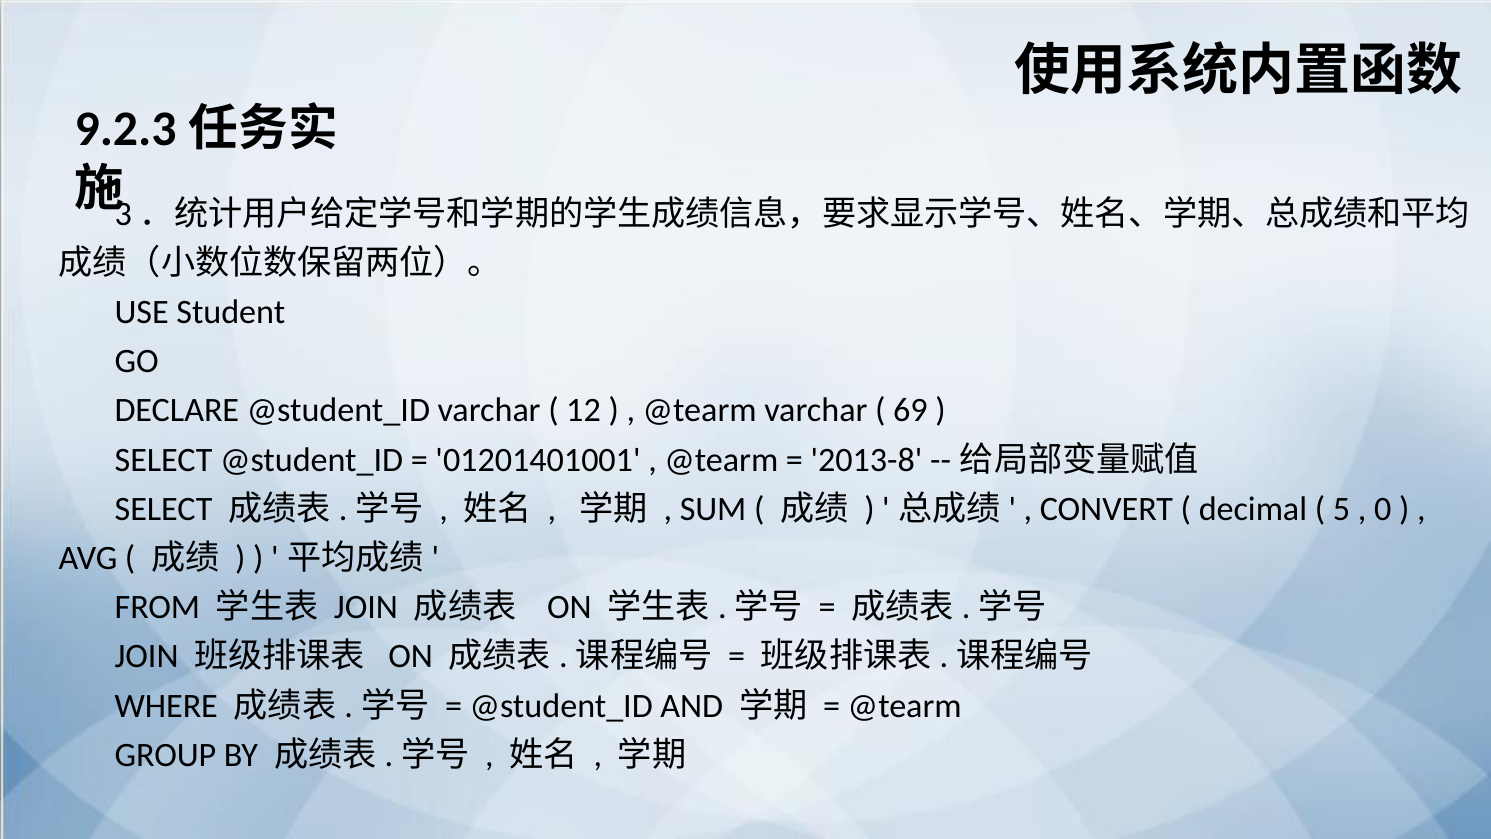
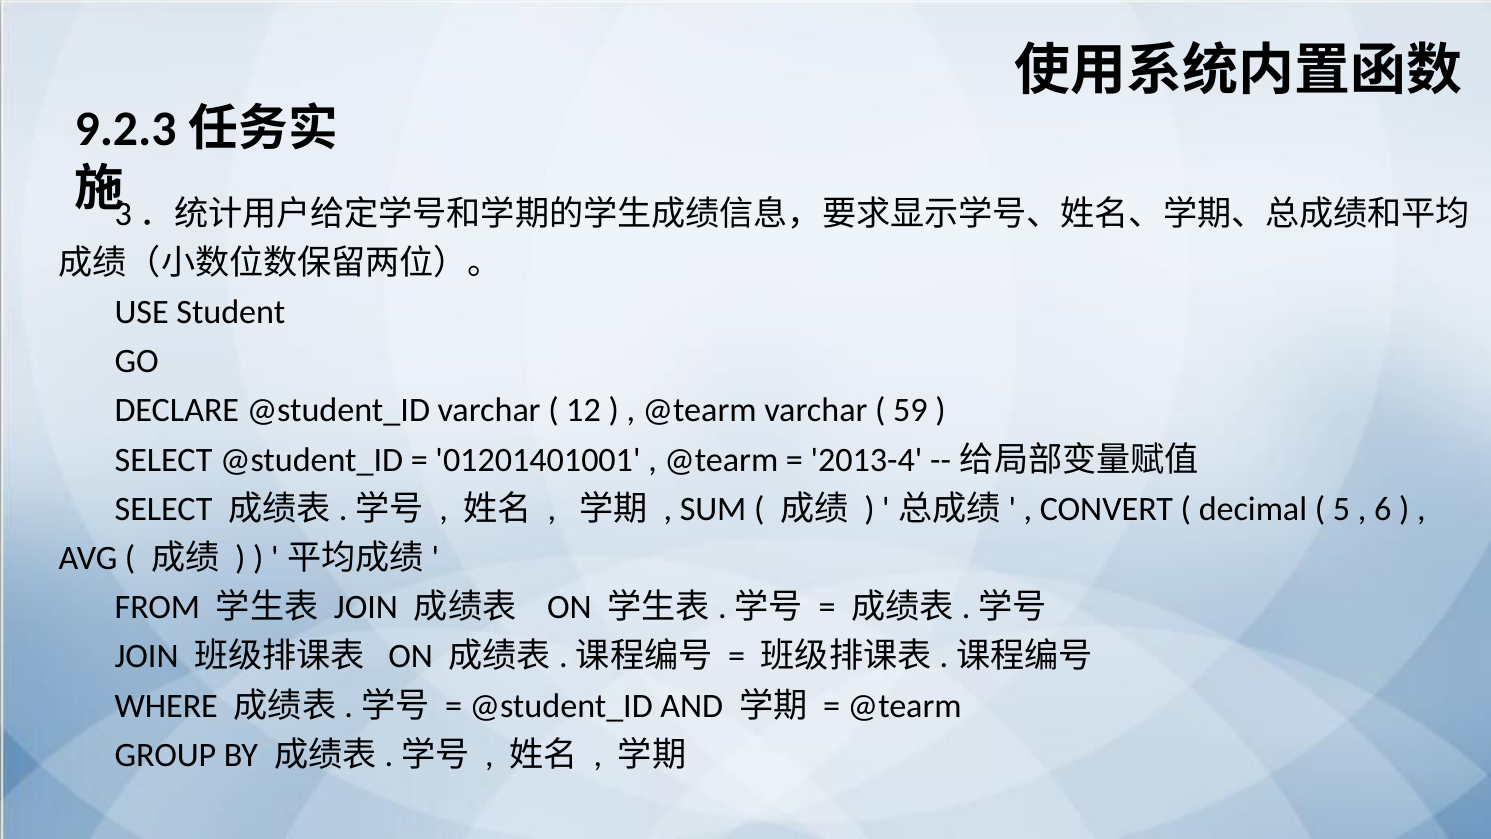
69: 69 -> 59 (910, 410)
2013-8: 2013-8 -> 2013-4 (866, 460)
0: 0 -> 6 (1383, 509)
